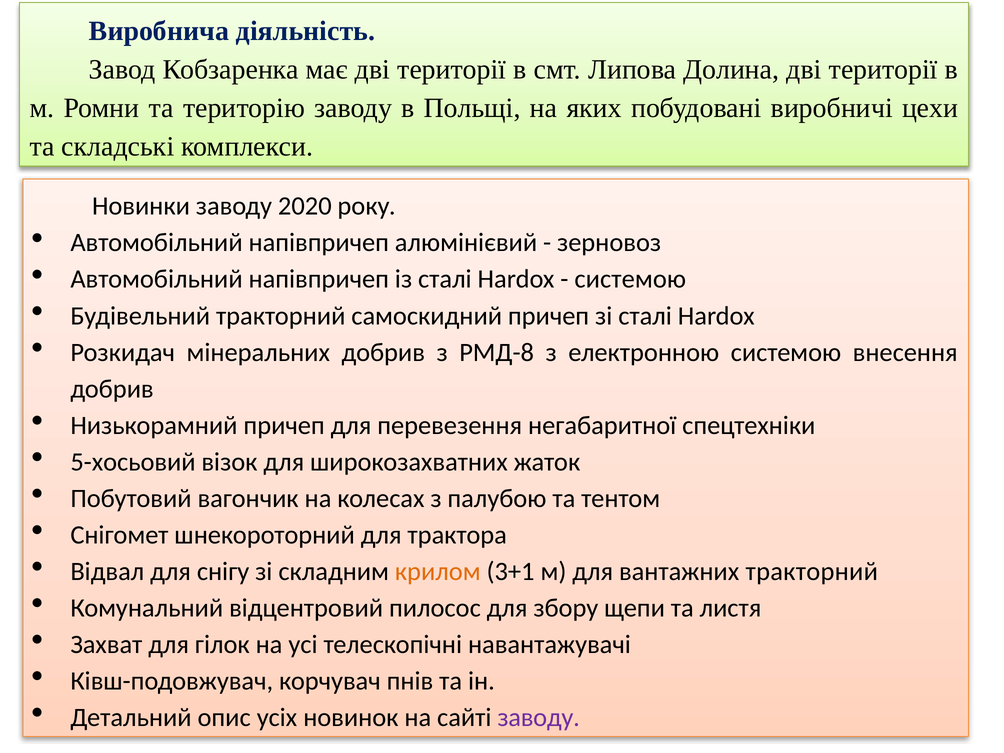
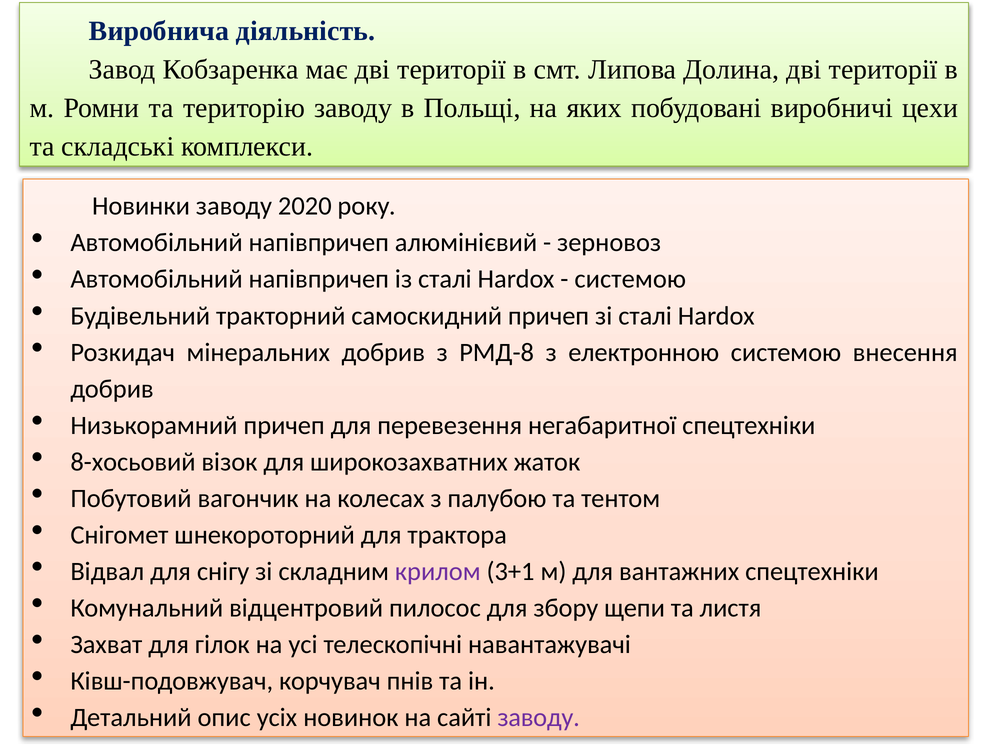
5-хосьовий: 5-хосьовий -> 8-хосьовий (133, 462)
крилом colour: orange -> purple (438, 571)
вантажних тракторний: тракторний -> спецтехніки (812, 571)
